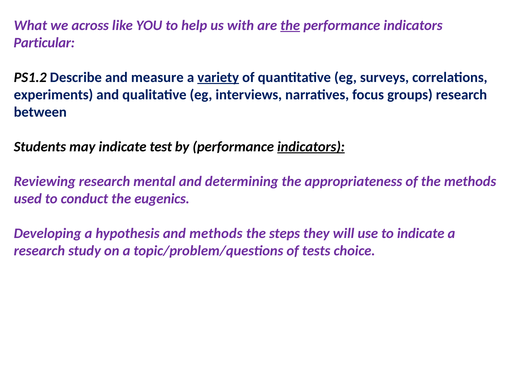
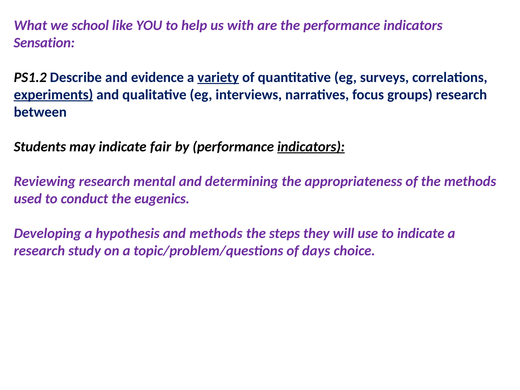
across: across -> school (90, 25)
the underline: present -> none (290, 25)
Particular: Particular -> Sensation (44, 43)
measure: measure -> evidence (157, 77)
experiments underline: none -> present (53, 95)
test: test -> fair (161, 147)
tests: tests -> days (316, 251)
